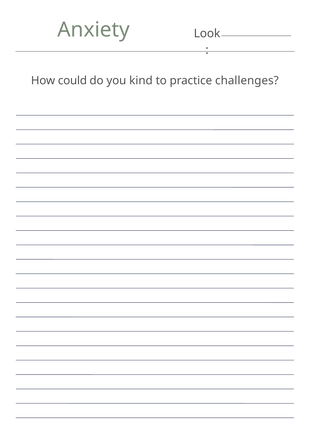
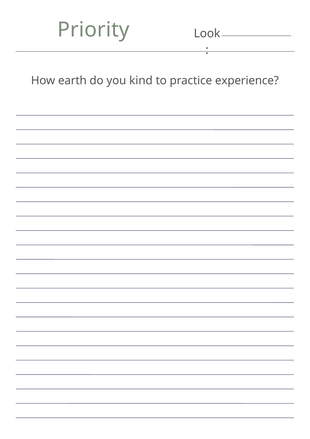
Anxiety: Anxiety -> Priority (93, 30)
could: could -> earth (72, 80)
challenges: challenges -> experience (247, 80)
